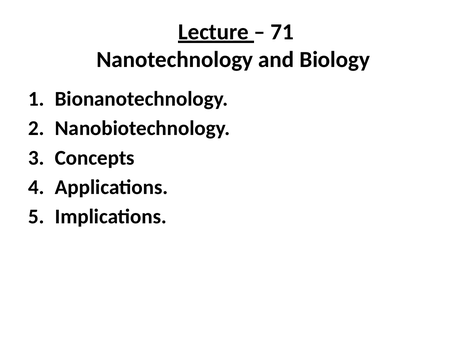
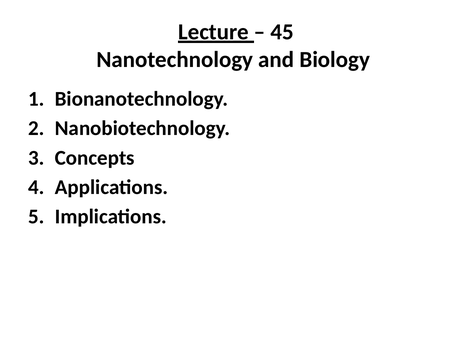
71: 71 -> 45 (282, 32)
